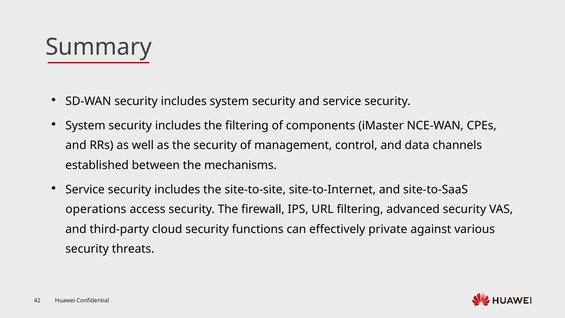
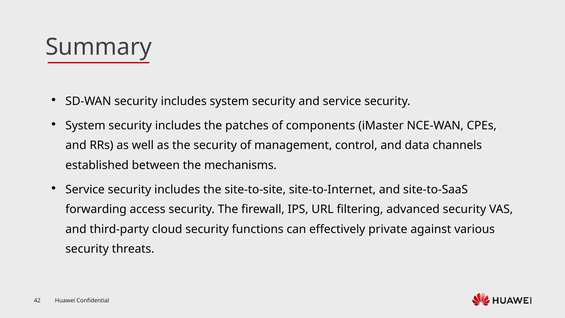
the filtering: filtering -> patches (247, 126)
operations: operations -> forwarding (96, 209)
